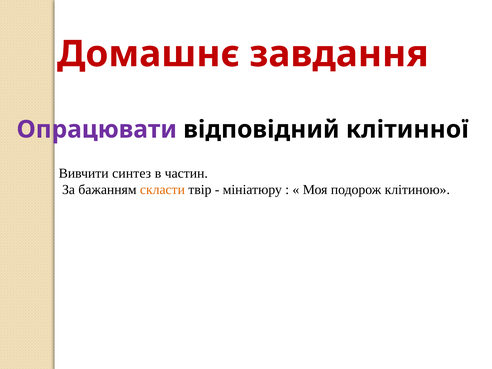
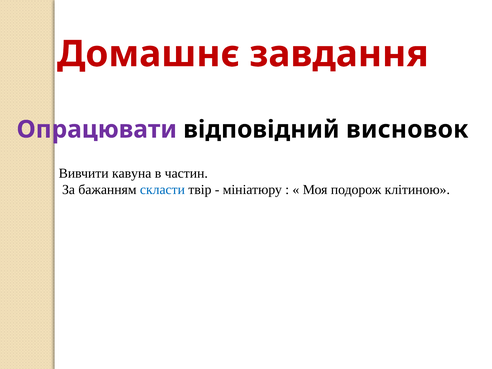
клітинної: клітинної -> висновок (407, 129)
синтез: синтез -> кавуна (132, 173)
скласти colour: orange -> blue (162, 190)
